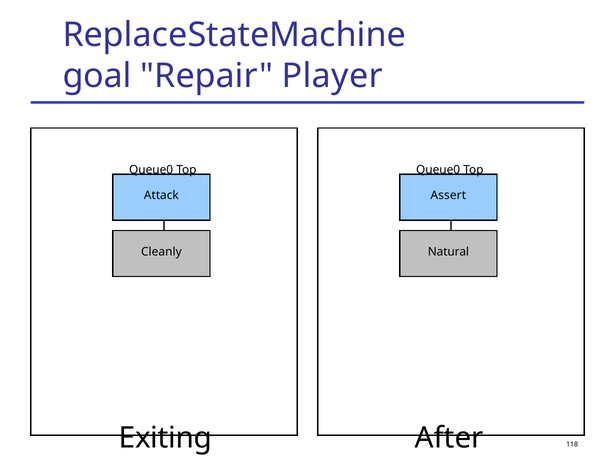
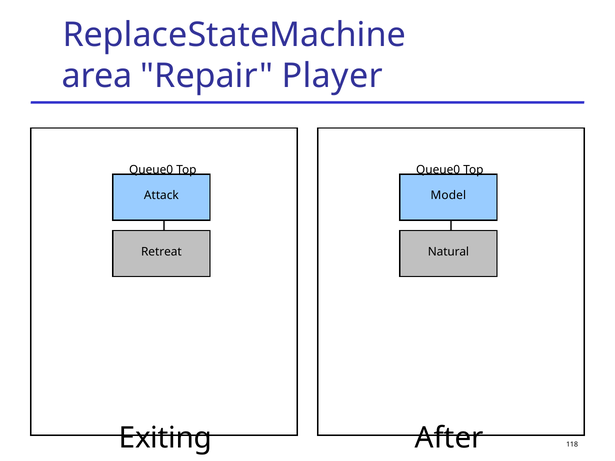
goal: goal -> area (97, 76)
Assert: Assert -> Model (448, 195)
Cleanly: Cleanly -> Retreat (161, 252)
